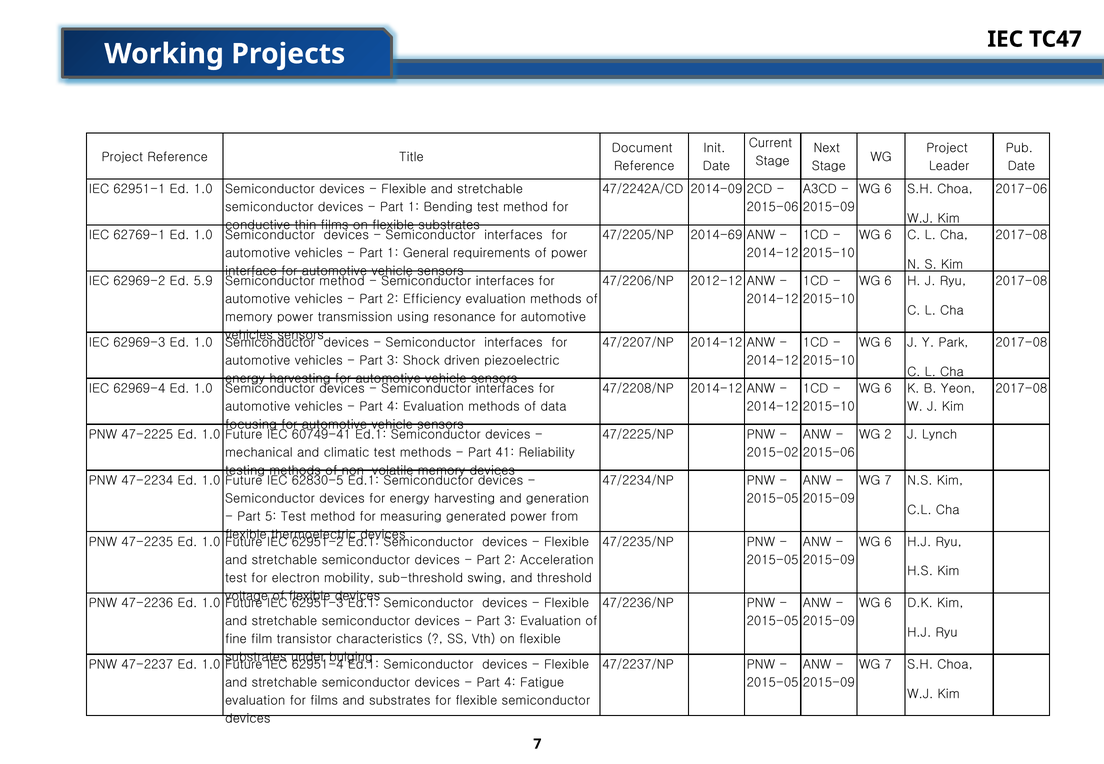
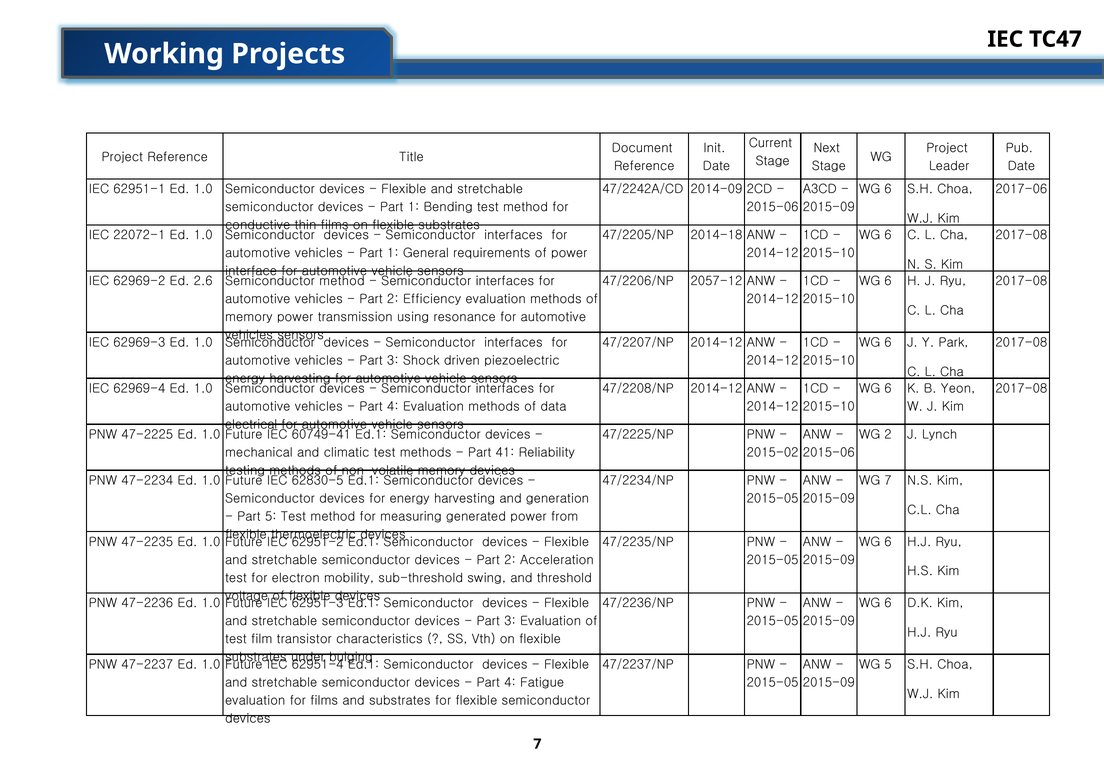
62769-1: 62769-1 -> 22072-1 (139, 235)
2014-69: 2014-69 -> 2014-18 (716, 235)
5.9: 5.9 -> 2.6 (203, 281)
2012-12: 2012-12 -> 2057-12 (716, 281)
focusing: focusing -> electrical (251, 425)
fine: fine -> test (236, 639)
7: 7 -> 5 (888, 665)
